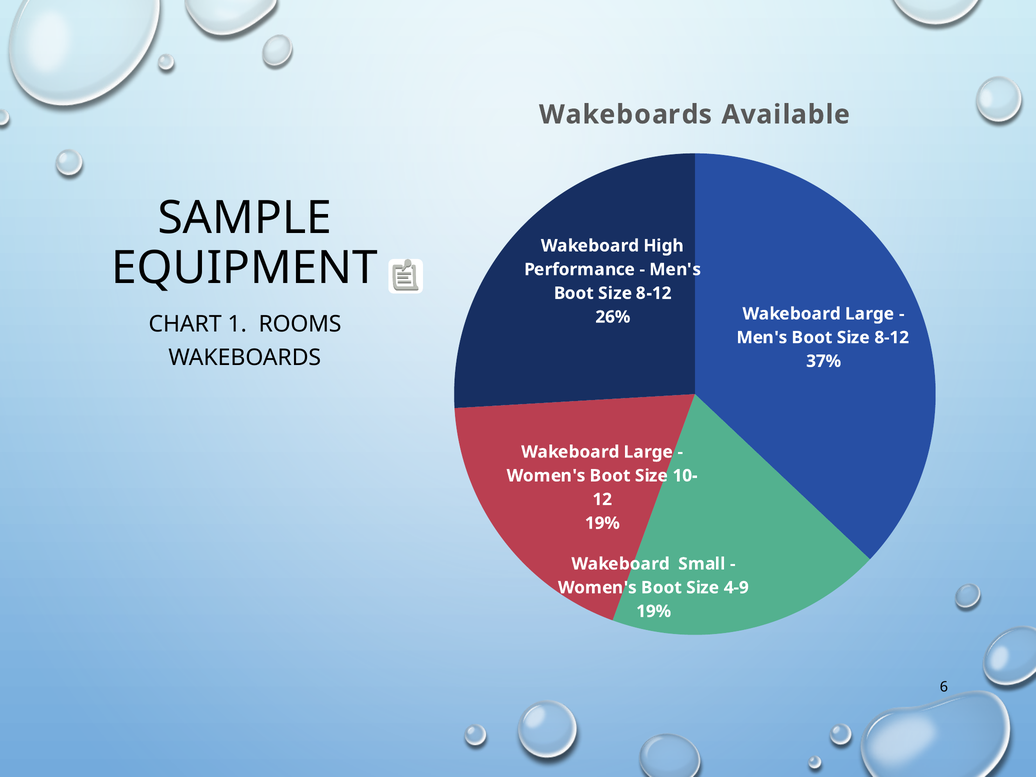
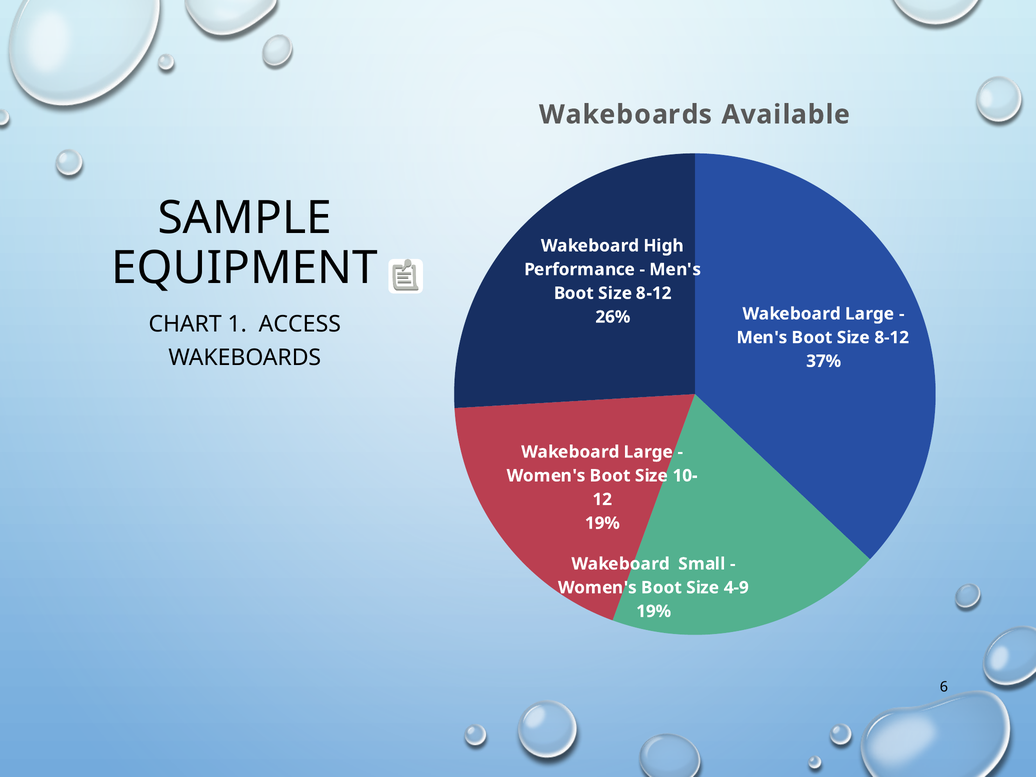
ROOMS: ROOMS -> ACCESS (300, 324)
